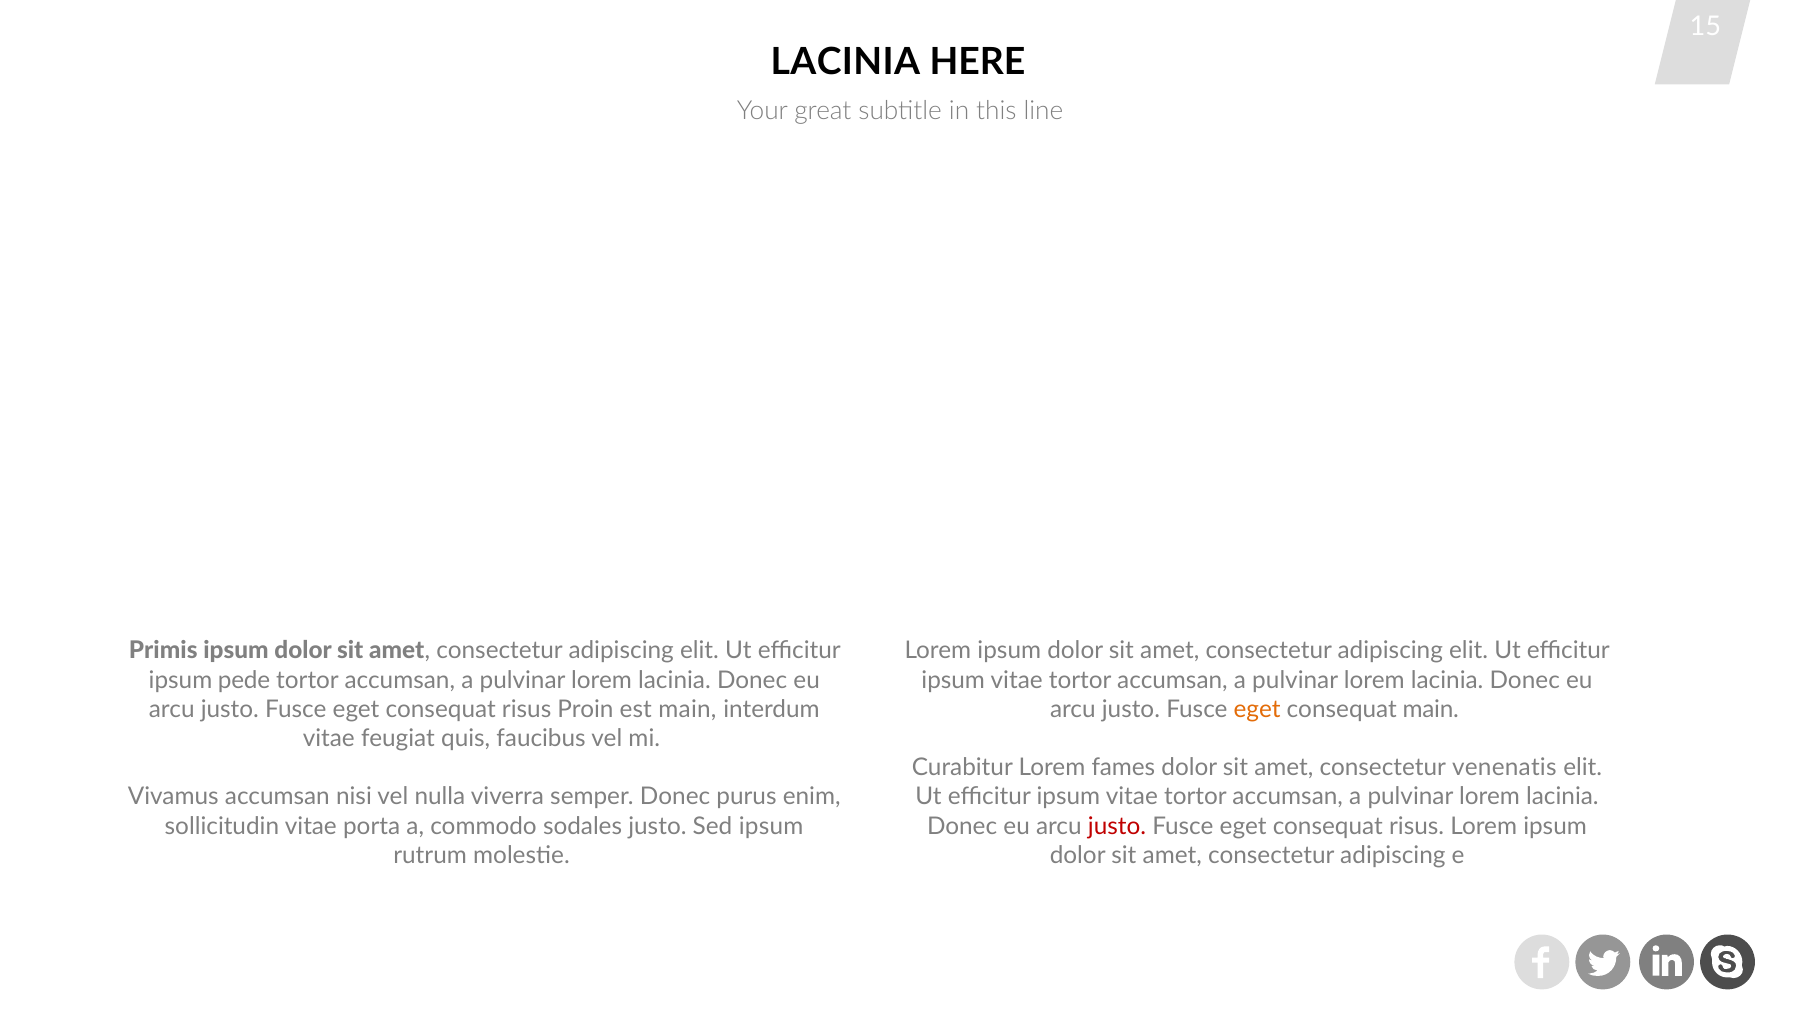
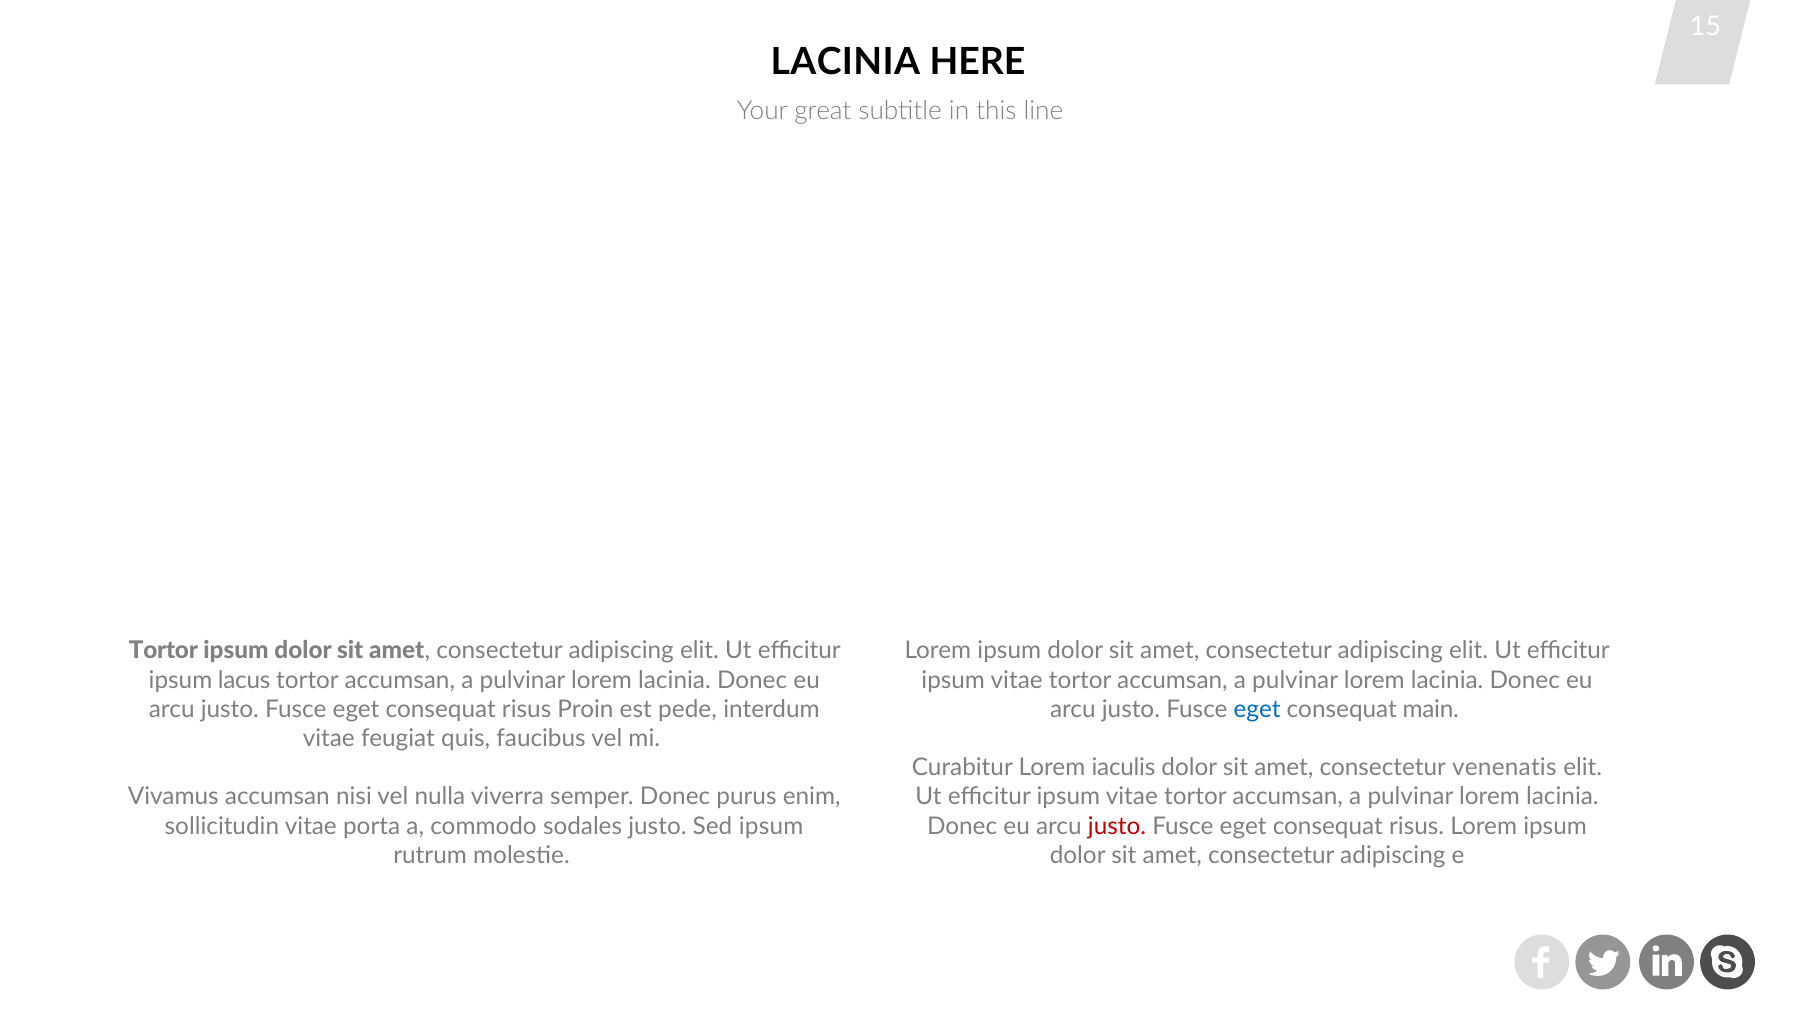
Primis: Primis -> Tortor (163, 651)
pede: pede -> lacus (244, 680)
est main: main -> pede (688, 709)
eget colour: orange -> blue (1257, 709)
fames: fames -> iaculis (1123, 768)
